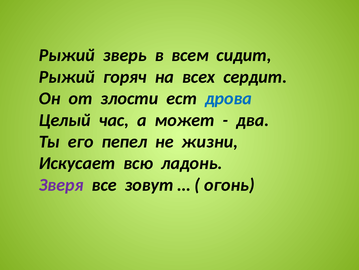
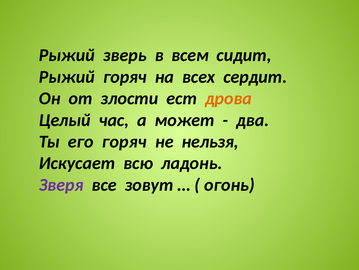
дрова colour: blue -> orange (229, 98)
его пепел: пепел -> горяч (124, 141)
жизни: жизни -> нельзя (210, 141)
